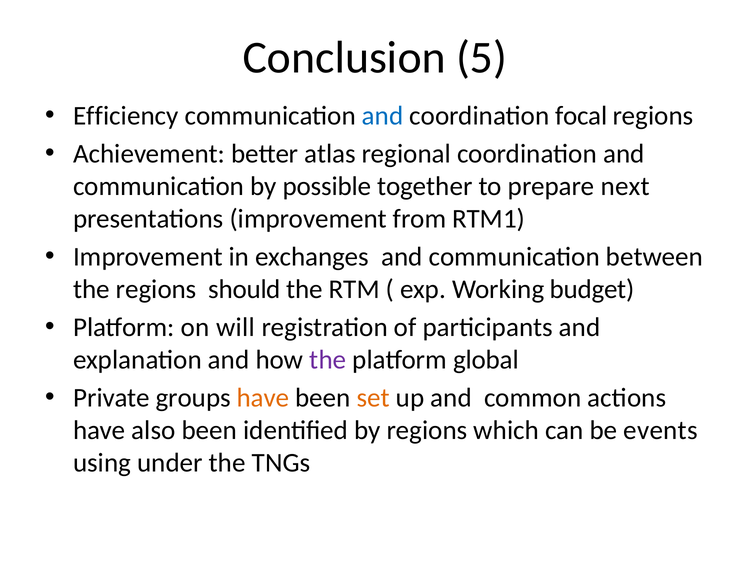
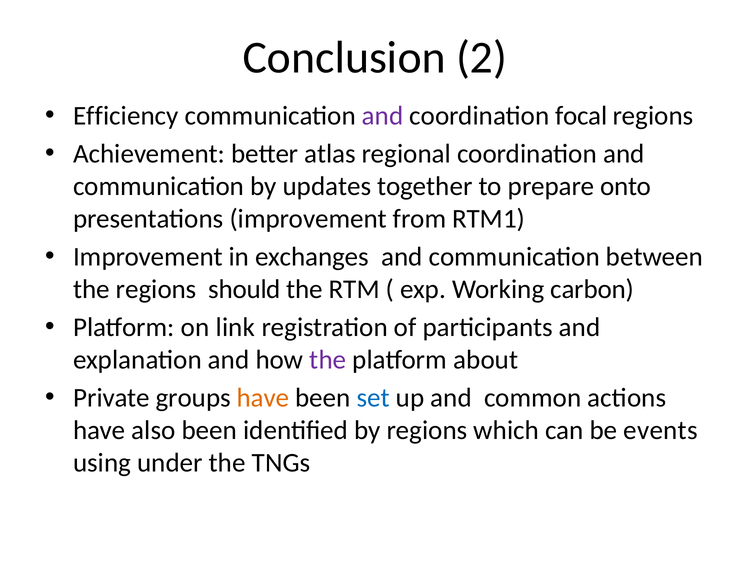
5: 5 -> 2 (482, 58)
and colour: blue -> purple (383, 116)
possible: possible -> updates (327, 187)
next: next -> onto (626, 187)
budget: budget -> carbon (592, 290)
will: will -> link (235, 328)
global: global -> about (486, 360)
set colour: orange -> blue (373, 398)
